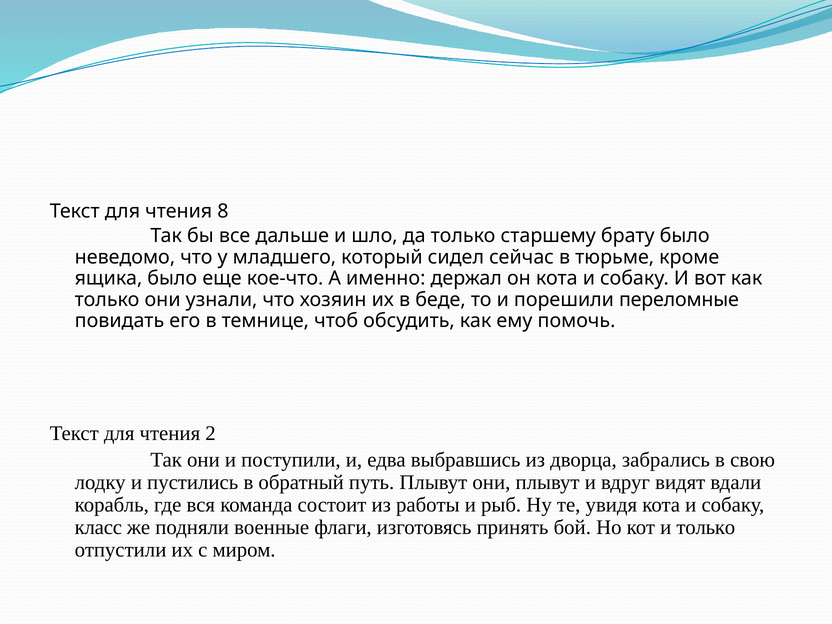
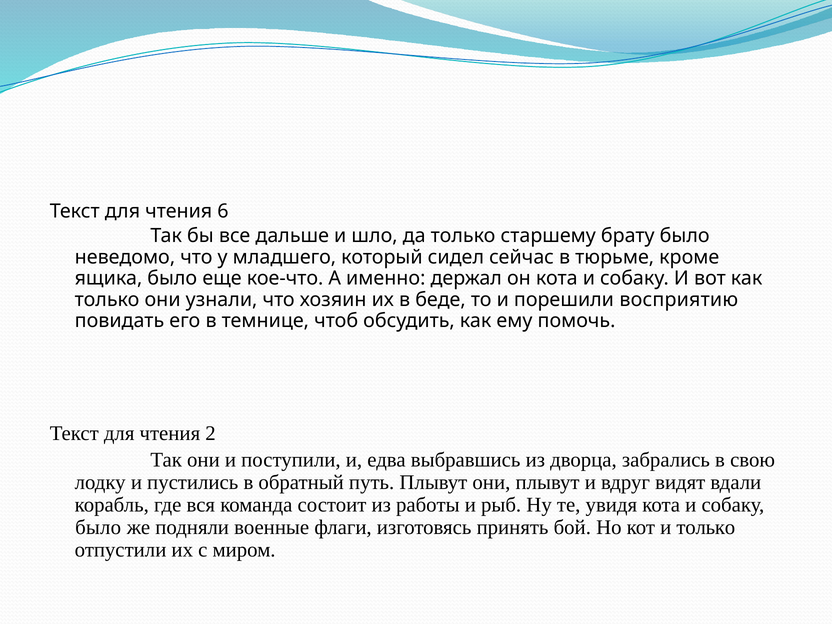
8: 8 -> 6 (223, 211)
переломные: переломные -> восприятию (679, 300)
класс: класс -> было (98, 527)
